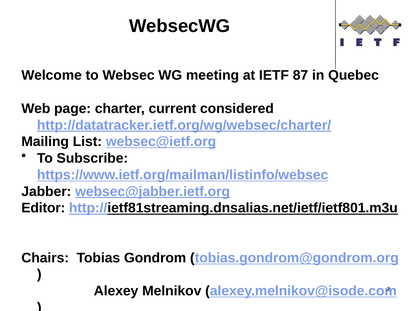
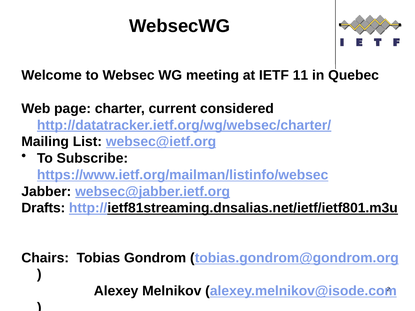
87: 87 -> 11 (300, 75)
Editor: Editor -> Drafts (43, 208)
